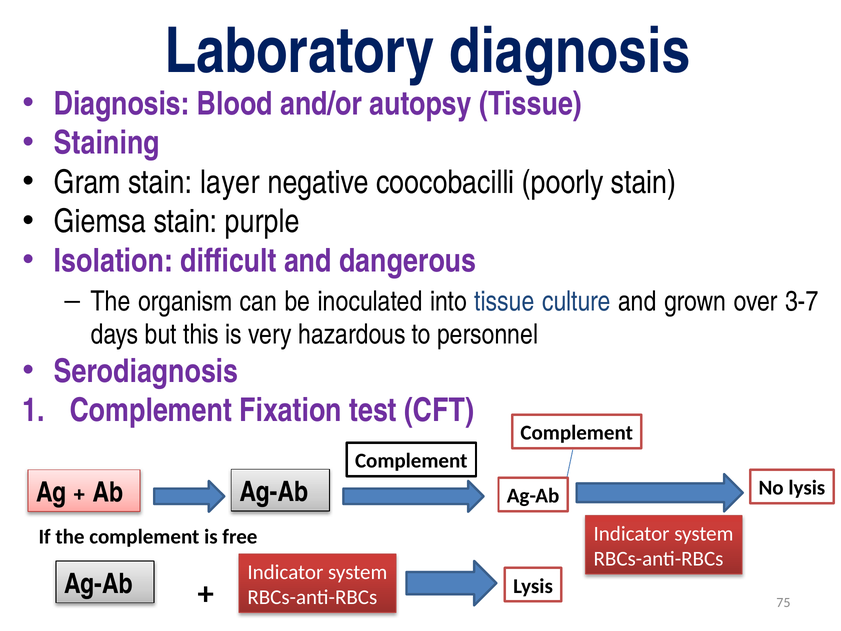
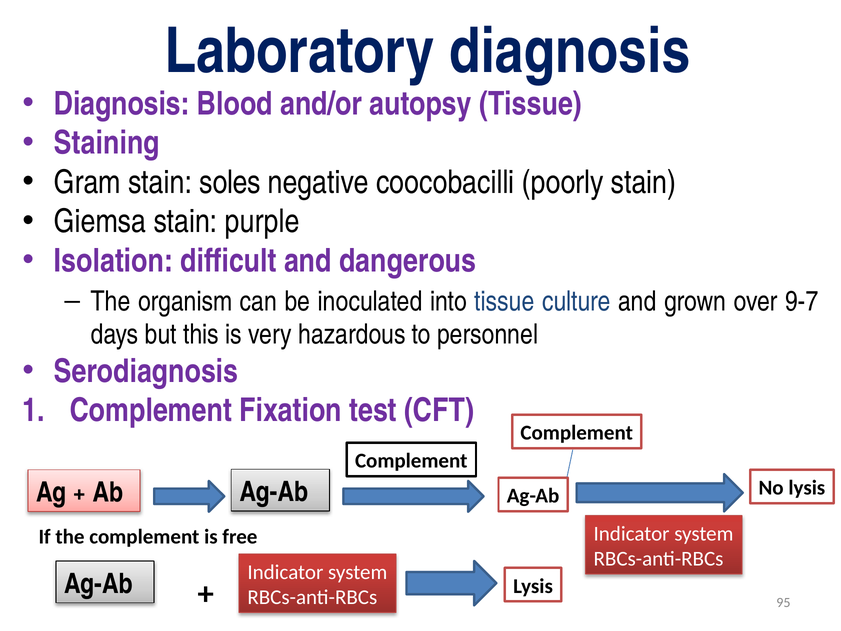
layer: layer -> soles (230, 182)
3-7: 3-7 -> 9-7 (802, 302)
75: 75 -> 95 (783, 602)
